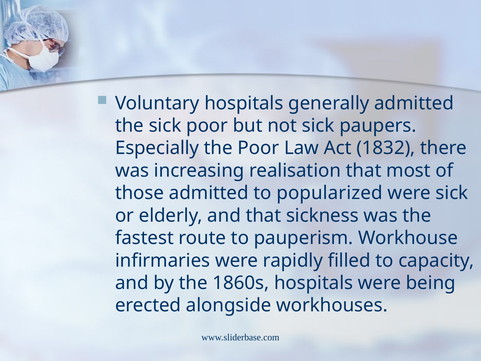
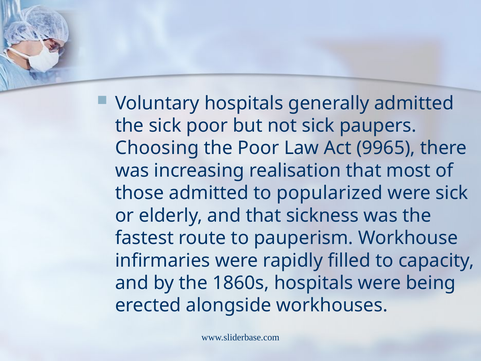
Especially: Especially -> Choosing (157, 148)
1832: 1832 -> 9965 (386, 148)
